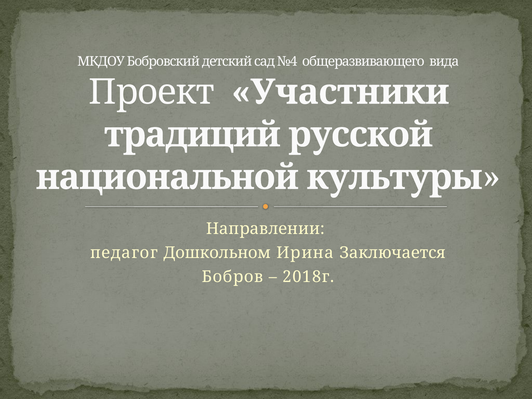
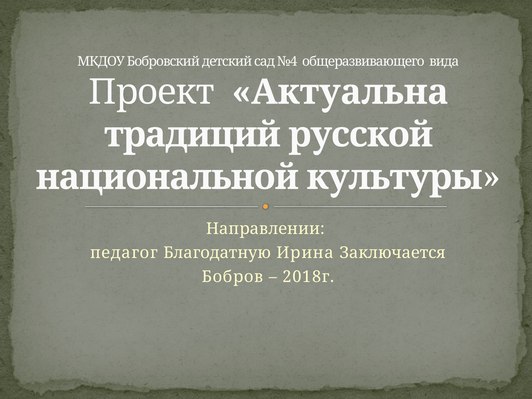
Участники: Участники -> Актуальна (340, 92)
Дошкольном: Дошкольном -> Благодатную (217, 253)
